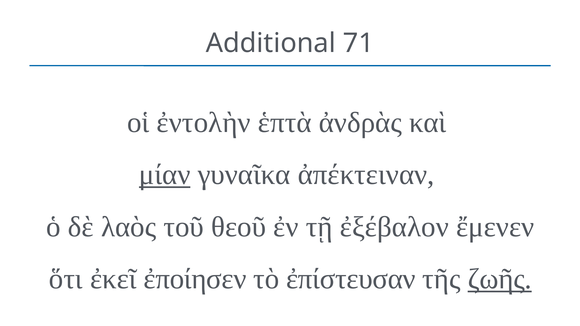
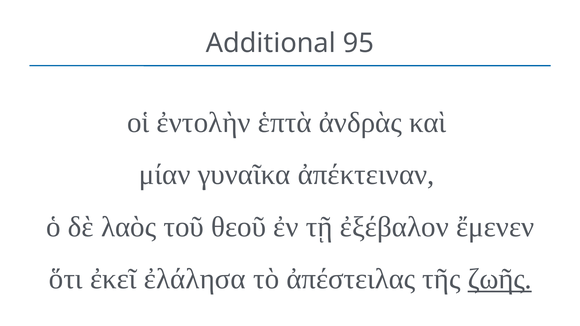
71: 71 -> 95 (359, 43)
μίαν underline: present -> none (165, 175)
ἐποίησεν: ἐποίησεν -> ἐλάλησα (195, 279)
ἐπίστευσαν: ἐπίστευσαν -> ἀπέστειλας (351, 279)
